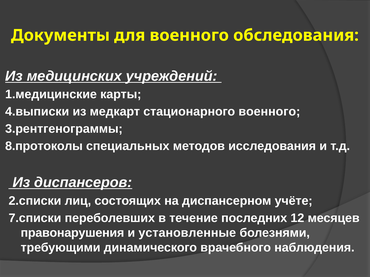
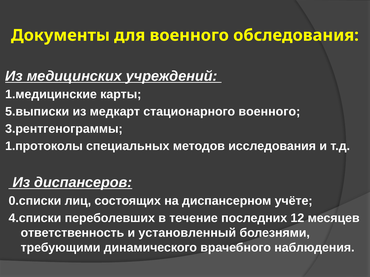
4.выписки: 4.выписки -> 5.выписки (37, 112)
8.протоколы: 8.протоколы -> 1.протоколы (44, 146)
2.списки: 2.списки -> 0.списки (35, 201)
7.списки: 7.списки -> 4.списки (35, 218)
правонарушения: правонарушения -> ответственность (72, 233)
установленные: установленные -> установленный (187, 233)
